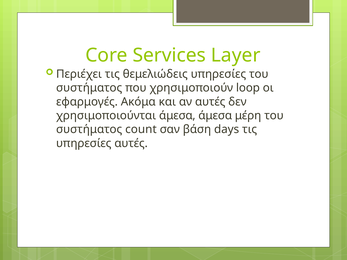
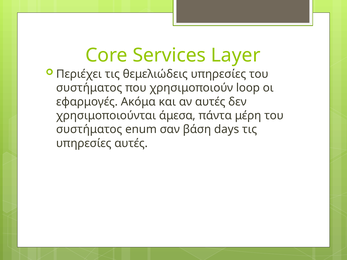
άμεσα άμεσα: άμεσα -> πάντα (215, 116)
count: count -> enum (141, 130)
